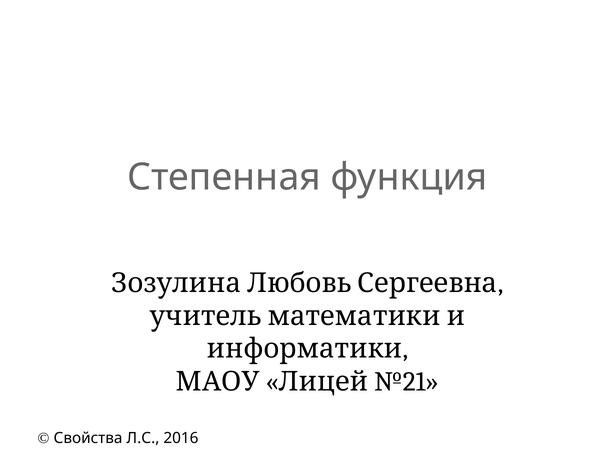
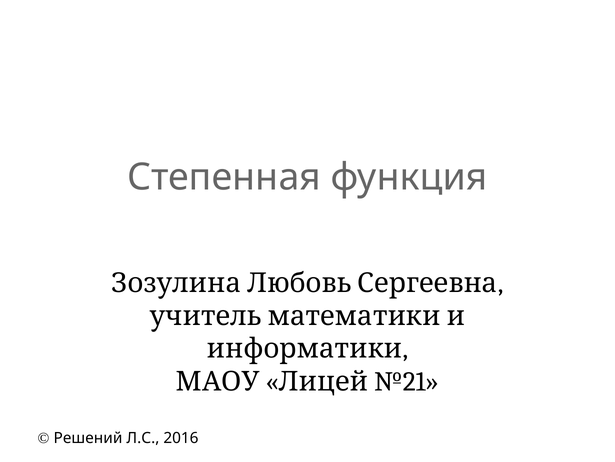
Свойства: Свойства -> Решений (88, 438)
